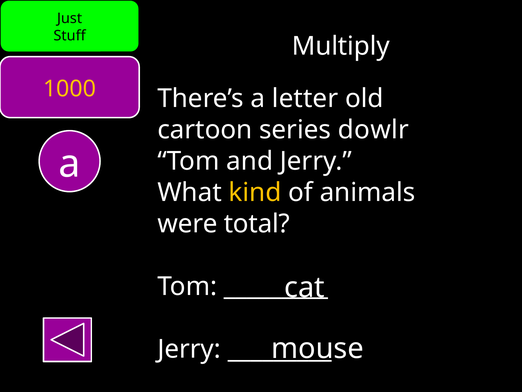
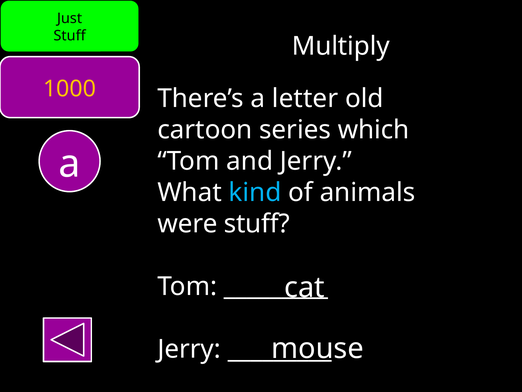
dowlr: dowlr -> which (374, 130)
kind colour: yellow -> light blue (255, 192)
were total: total -> stuff (257, 224)
